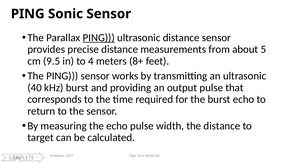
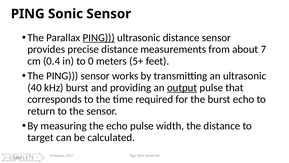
5: 5 -> 7 (263, 49)
9.5: 9.5 -> 0.4 (52, 61)
4: 4 -> 0 (91, 61)
8+: 8+ -> 5+ (136, 61)
output underline: none -> present (182, 87)
